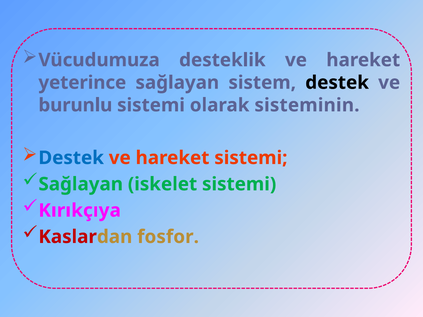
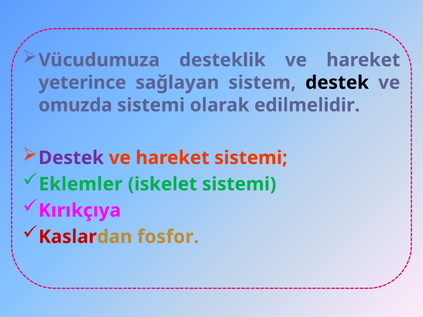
burunlu: burunlu -> omuzda (75, 105)
sisteminin: sisteminin -> edilmelidir (307, 105)
Destek colour: blue -> purple (71, 158)
Sağlayan: Sağlayan -> Eklemler (81, 184)
